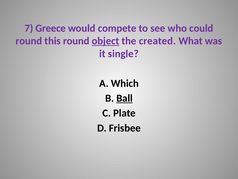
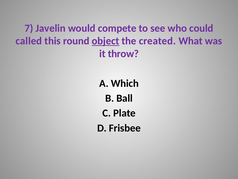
Greece: Greece -> Javelin (51, 28)
round: round -> called (29, 41)
single: single -> throw (123, 54)
Ball underline: present -> none (125, 98)
